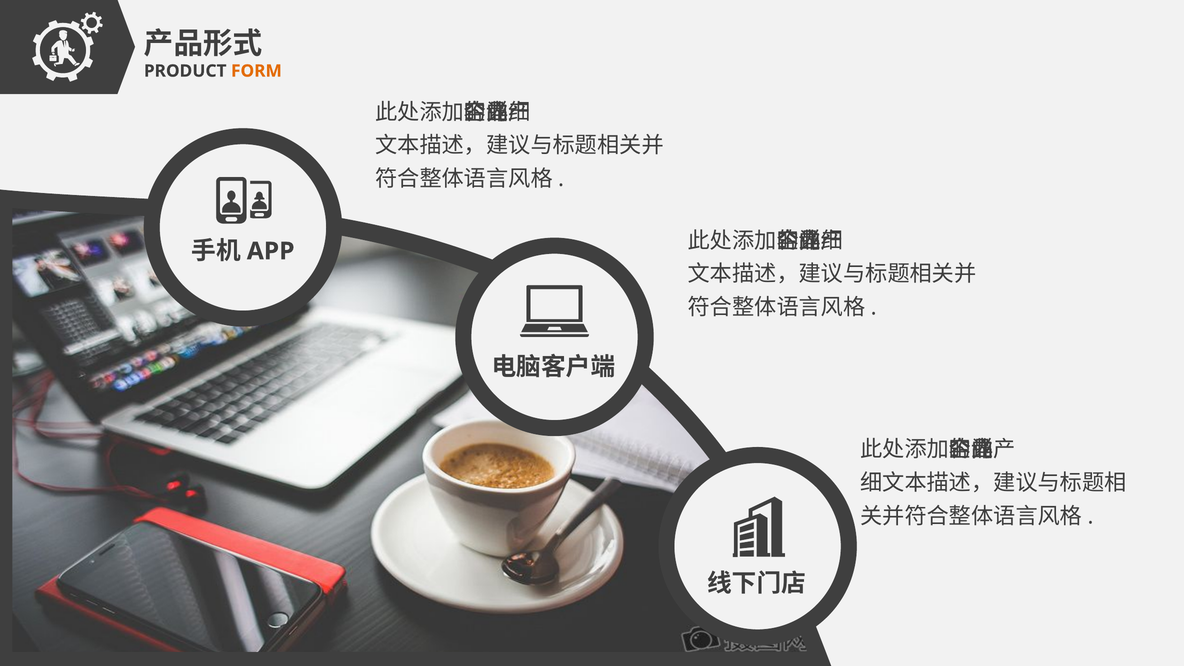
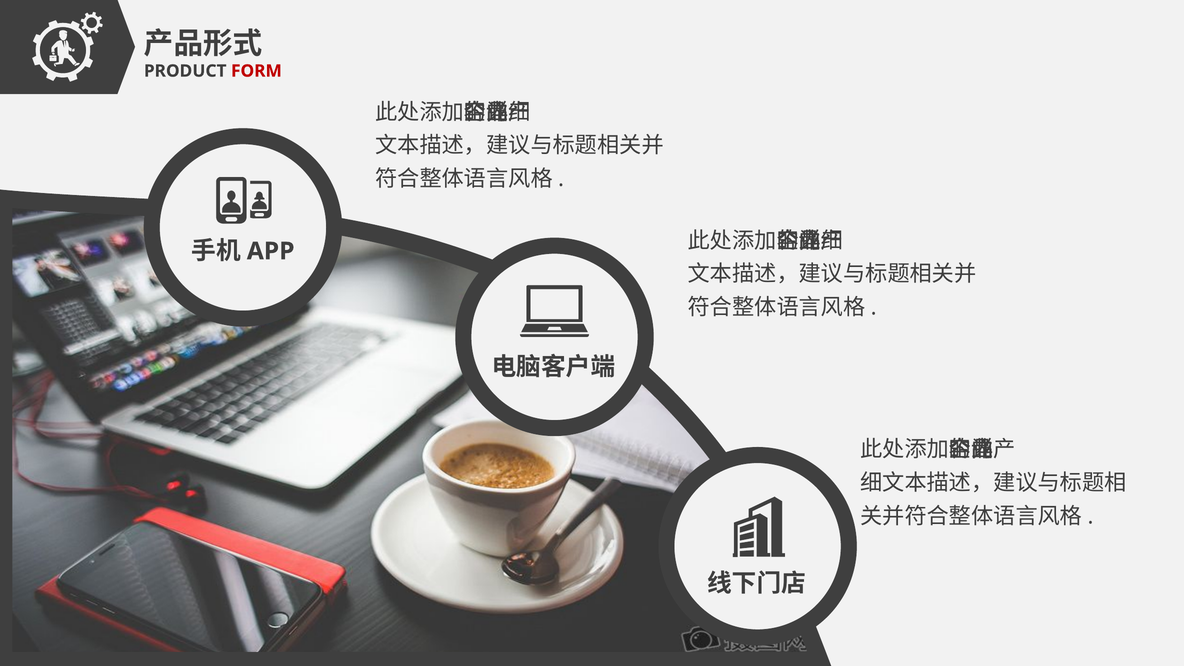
FORM colour: orange -> red (256, 71)
